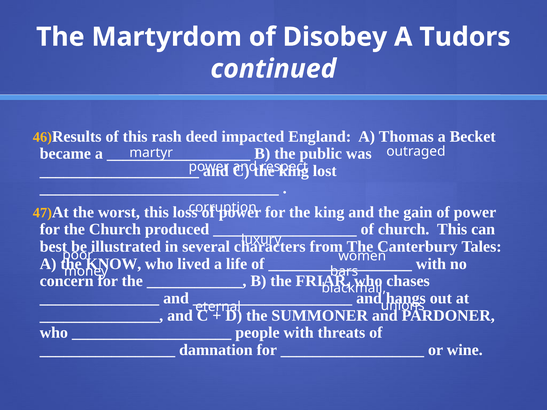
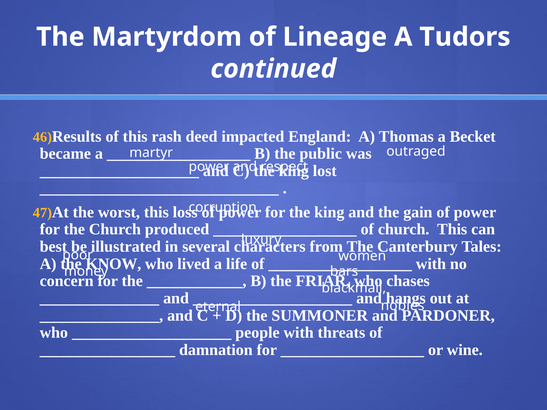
Disobey: Disobey -> Lineage (335, 37)
unions: unions -> nobles (403, 306)
